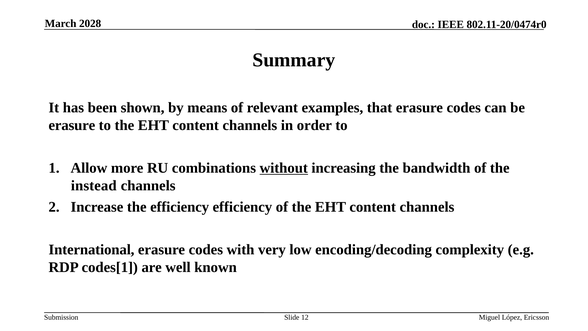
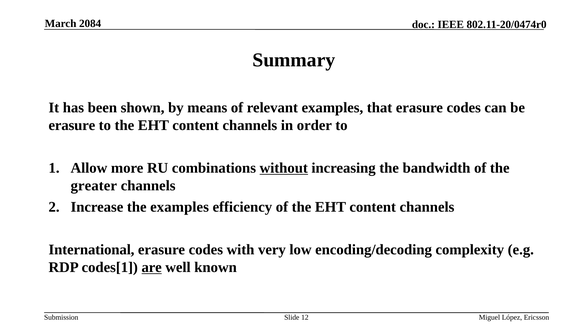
2028: 2028 -> 2084 (90, 23)
instead: instead -> greater (94, 186)
the efficiency: efficiency -> examples (180, 207)
are underline: none -> present (152, 267)
